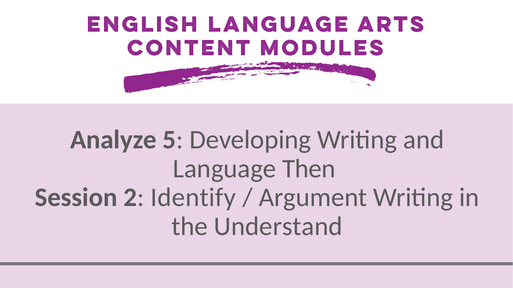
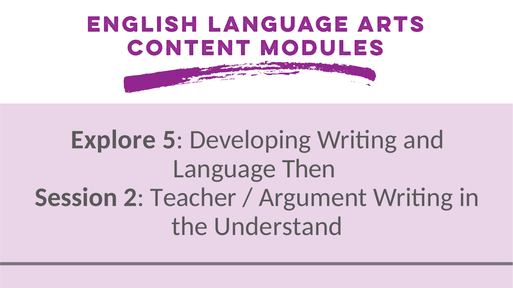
Analyze: Analyze -> Explore (113, 140)
Identify: Identify -> Teacher (193, 198)
